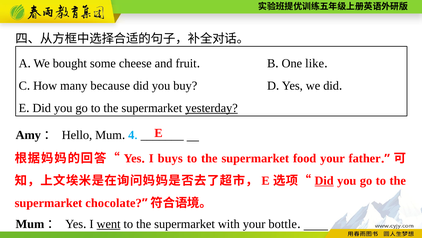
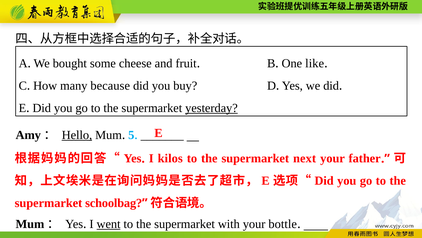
Hello underline: none -> present (77, 135)
4: 4 -> 5 (131, 135)
buys: buys -> kilos (170, 158)
food: food -> next (305, 158)
Did underline: present -> none (324, 180)
chocolate: chocolate -> schoolbag (114, 203)
